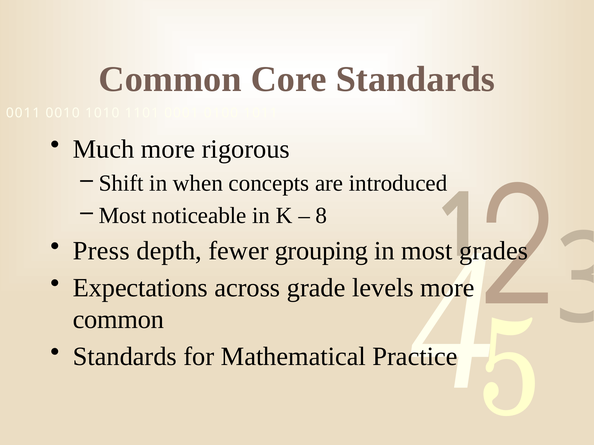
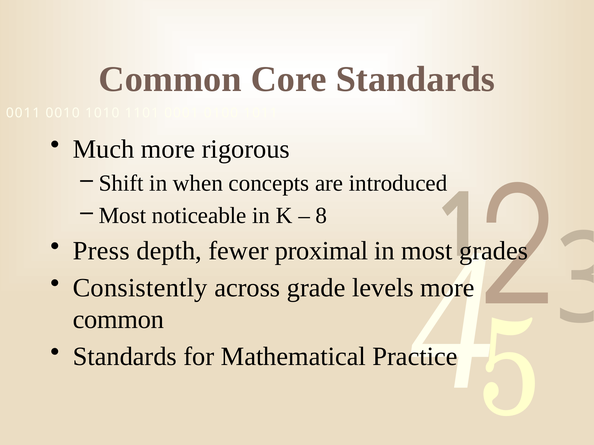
grouping: grouping -> proximal (321, 251)
Expectations: Expectations -> Consistently (140, 288)
